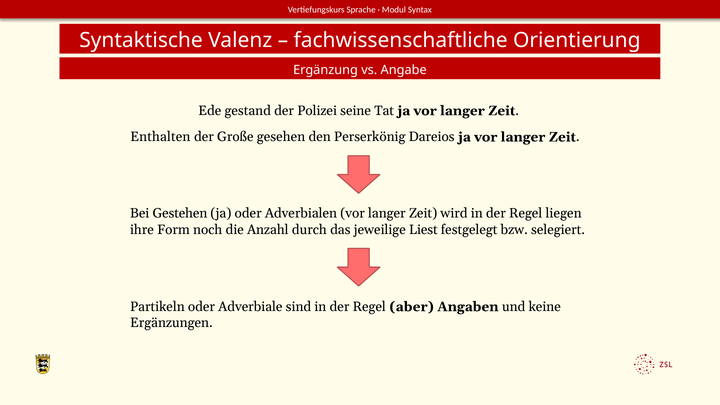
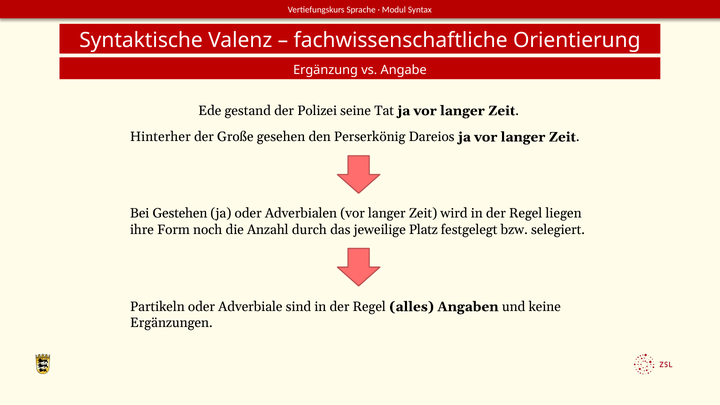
Enthalten: Enthalten -> Hinterher (160, 137)
Liest: Liest -> Platz (423, 230)
aber: aber -> alles (412, 307)
